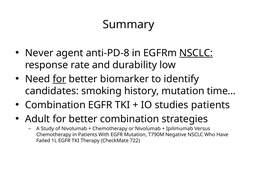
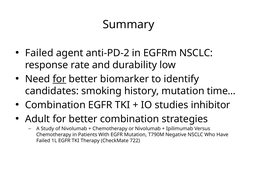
Never: Never -> Failed (39, 53)
anti-PD-8: anti-PD-8 -> anti-PD-2 (108, 53)
NSCLC underline: present -> none (196, 53)
studies patients: patients -> inhibitor (211, 105)
